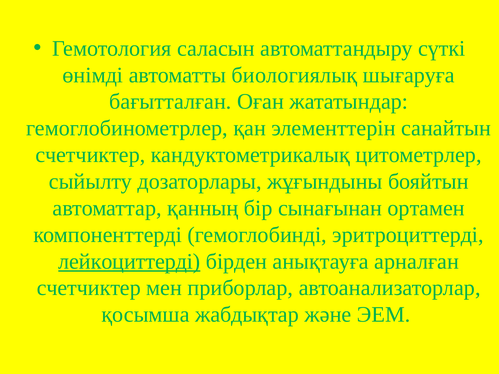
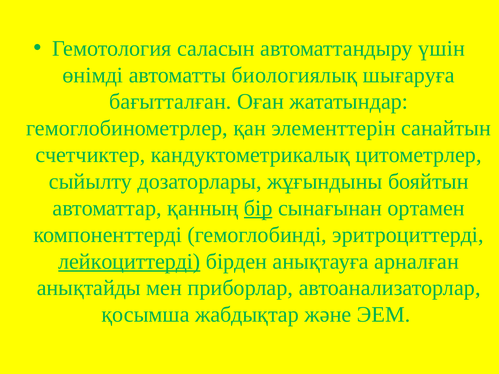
сүткі: сүткі -> үшін (442, 48)
бір underline: none -> present (258, 208)
счетчиктер: счетчиктер -> анықтайды (89, 288)
